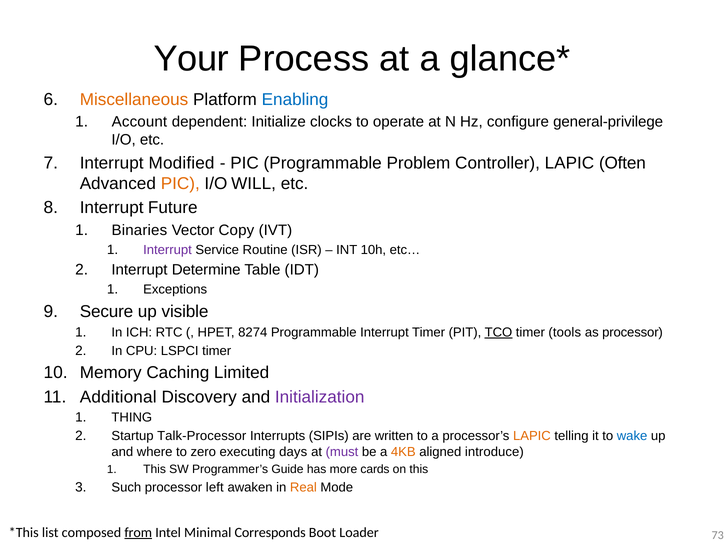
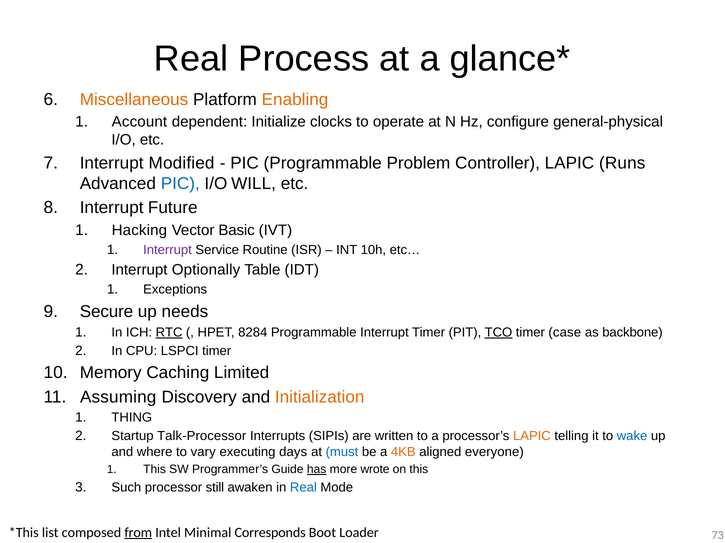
Your: Your -> Real (191, 59)
Enabling colour: blue -> orange (295, 100)
general-privilege: general-privilege -> general-physical (608, 122)
Often: Often -> Runs (622, 163)
PIC colour: orange -> blue (180, 184)
Binaries: Binaries -> Hacking (139, 230)
Copy: Copy -> Basic (237, 230)
Determine: Determine -> Optionally (206, 270)
visible: visible -> needs (185, 312)
RTC underline: none -> present (169, 333)
8274: 8274 -> 8284 (253, 333)
tools: tools -> case (565, 333)
as processor: processor -> backbone (632, 333)
Additional: Additional -> Assuming (118, 397)
Initialization colour: purple -> orange (320, 397)
zero: zero -> vary (203, 452)
must colour: purple -> blue (342, 452)
introduce: introduce -> everyone (494, 452)
has underline: none -> present (317, 470)
cards: cards -> wrote (375, 470)
left: left -> still (215, 488)
Real colour: orange -> blue (303, 488)
